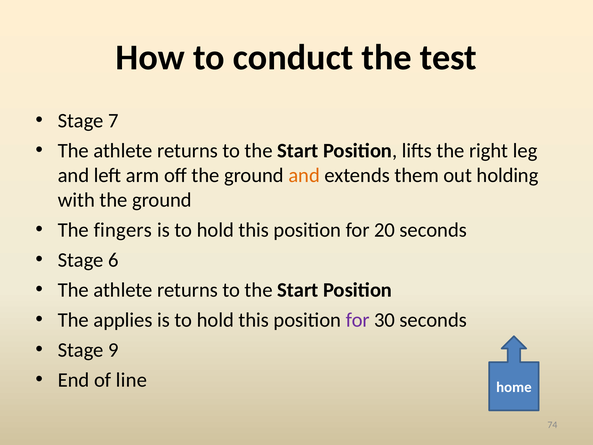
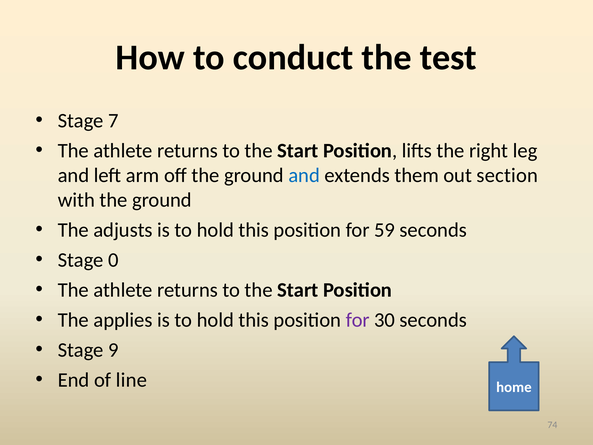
and colour: orange -> blue (304, 175)
holding: holding -> section (507, 175)
fingers: fingers -> adjusts (123, 230)
20: 20 -> 59 (385, 230)
6: 6 -> 0 (113, 260)
